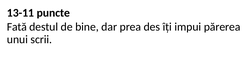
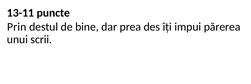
Fată: Fată -> Prin (17, 27)
